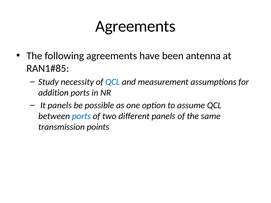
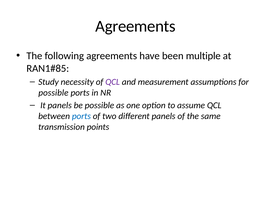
antenna: antenna -> multiple (203, 56)
QCL colour: blue -> purple (113, 82)
addition: addition -> possible (53, 93)
